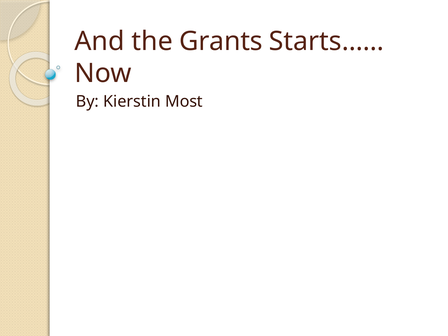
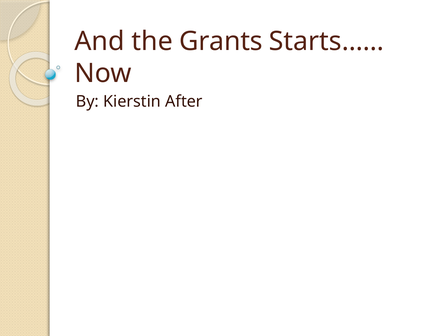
Most: Most -> After (184, 101)
